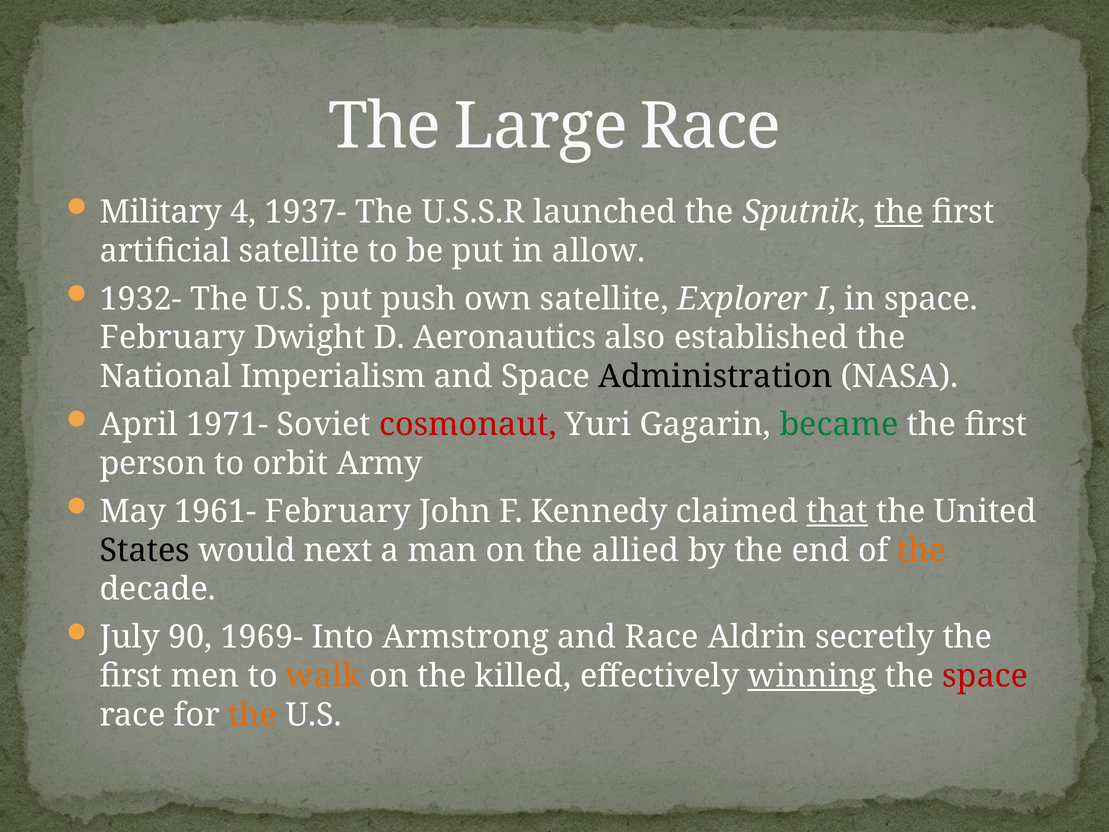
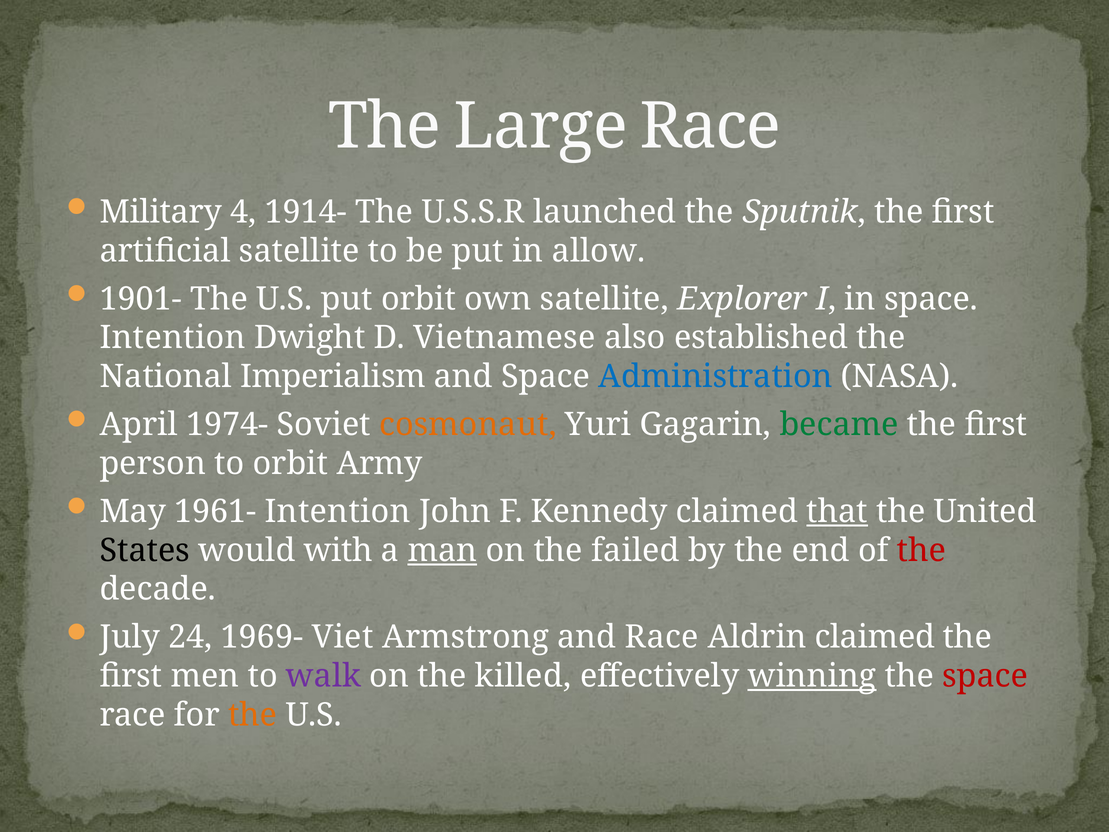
1937-: 1937- -> 1914- (306, 212)
the underline: present -> none (899, 212)
1932-: 1932- -> 1901- (141, 299)
put push: push -> orbit (419, 299)
February: February -> Intention (173, 338)
Aeronautics: Aeronautics -> Vietnamese (504, 338)
Administration colour: black -> blue (715, 376)
1971-: 1971- -> 1974- (227, 425)
cosmonaut colour: red -> orange (468, 425)
1961- February: February -> Intention (338, 511)
next: next -> with (338, 550)
man underline: none -> present (442, 550)
allied: allied -> failed (635, 550)
the colour: orange -> red (922, 550)
90: 90 -> 24 (190, 637)
Into: Into -> Viet (343, 637)
Aldrin secretly: secretly -> claimed (875, 637)
walk colour: orange -> purple (324, 676)
